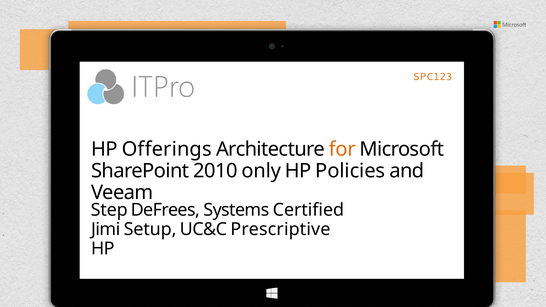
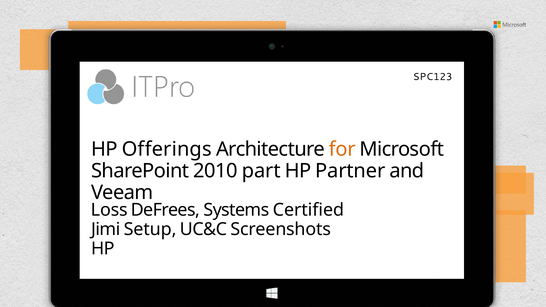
SPC123 colour: orange -> black (433, 77)
only: only -> part (261, 171)
Policies: Policies -> Partner (350, 171)
Step: Step -> Loss (109, 210)
Prescriptive: Prescriptive -> Screenshots (281, 229)
